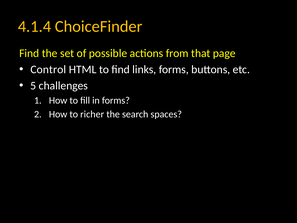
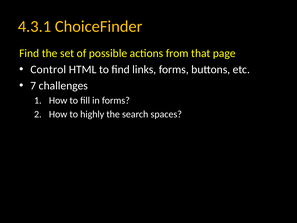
4.1.4: 4.1.4 -> 4.3.1 (34, 26)
5: 5 -> 7 (33, 86)
richer: richer -> highly (92, 114)
